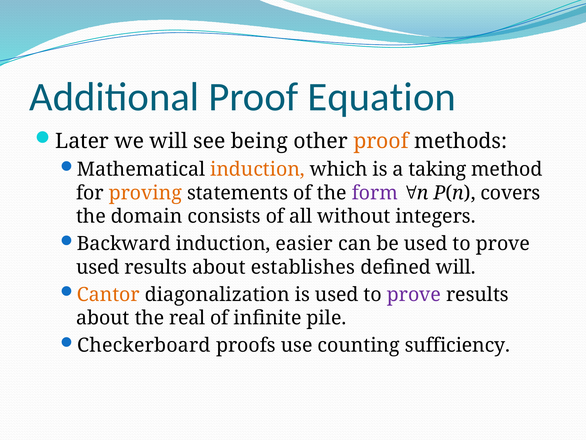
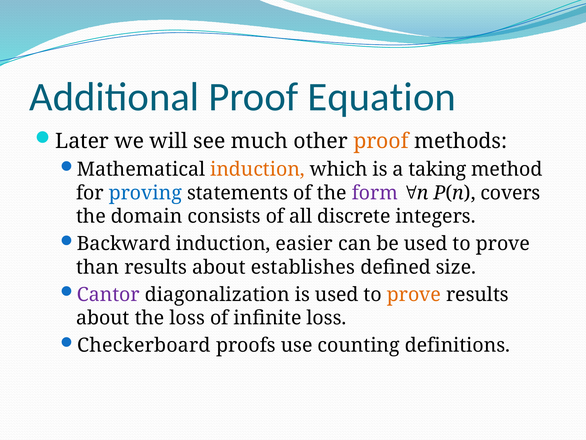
being: being -> much (259, 141)
proving colour: orange -> blue (145, 193)
without: without -> discrete (354, 216)
used: used -> than (98, 267)
defined will: will -> size (456, 267)
Cantor colour: orange -> purple (108, 294)
prove colour: purple -> orange (414, 294)
the real: real -> loss (187, 318)
infinite pile: pile -> loss (327, 318)
sufficiency: sufficiency -> definitions (457, 345)
